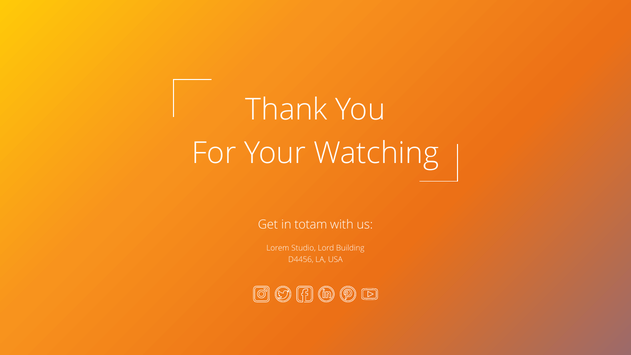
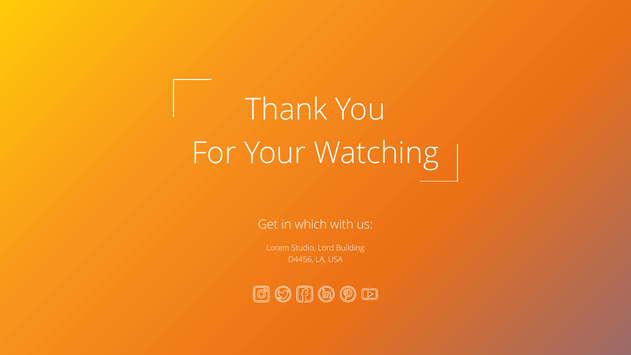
totam: totam -> which (311, 224)
